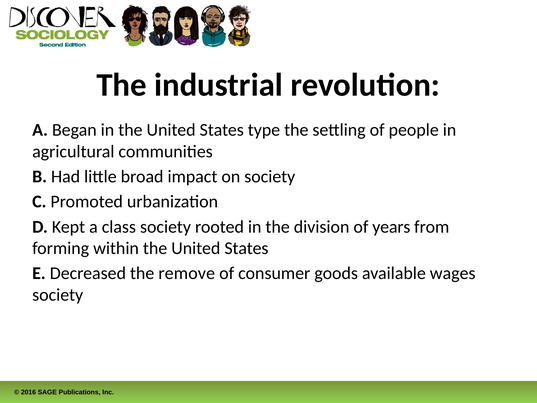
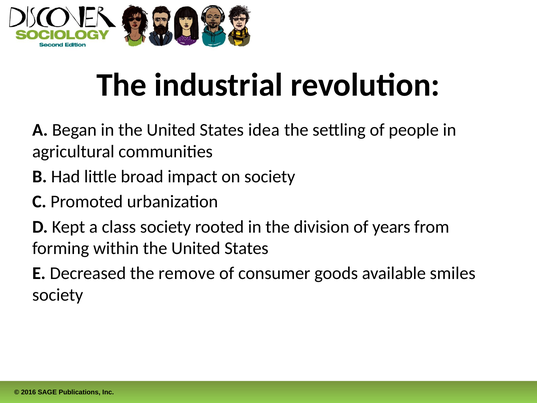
type: type -> idea (264, 130)
wages: wages -> smiles (453, 273)
